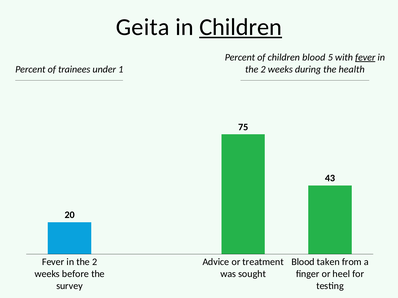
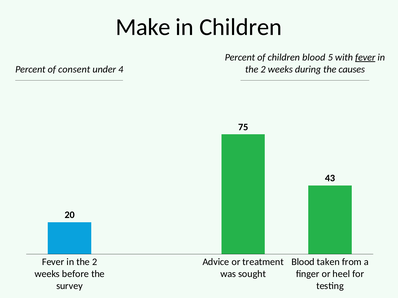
Geita: Geita -> Make (143, 27)
Children underline: present -> none (241, 27)
health: health -> causes (352, 69)
trainees: trainees -> consent (74, 70)
1: 1 -> 4 (121, 70)
